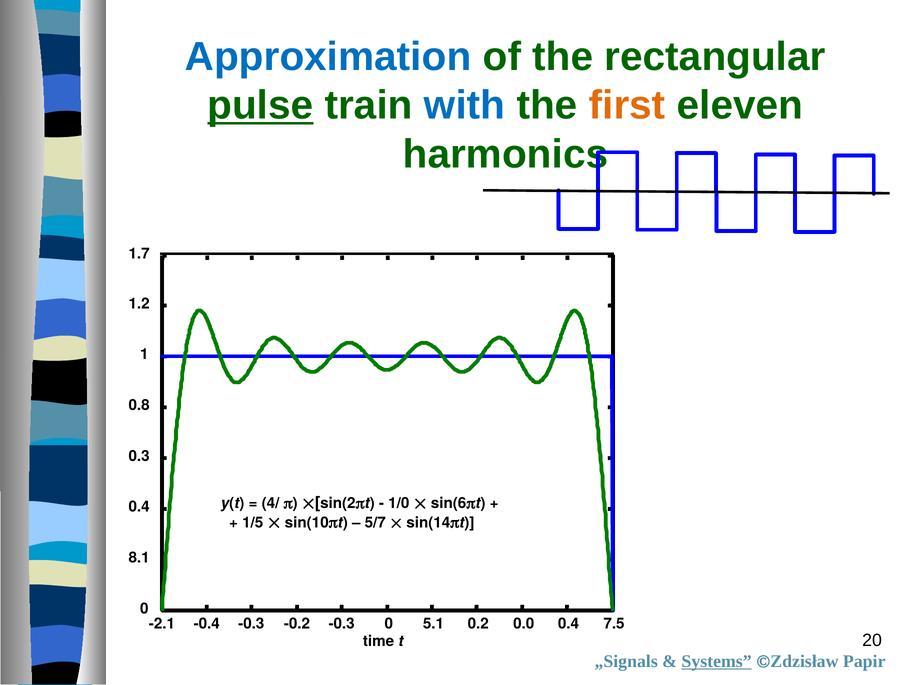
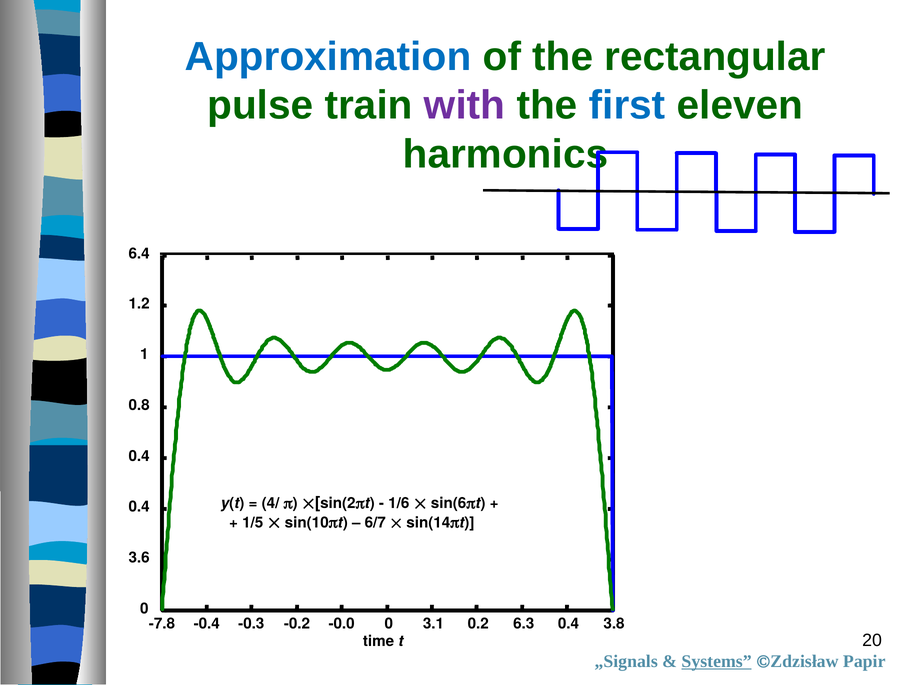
pulse underline: present -> none (260, 106)
with colour: blue -> purple (465, 106)
first colour: orange -> blue (627, 106)
1.7: 1.7 -> 6.4 (139, 254)
0.3: 0.3 -> 0.4 (139, 456)
1/0: 1/0 -> 1/6 (399, 504)
5/7: 5/7 -> 6/7 (375, 523)
8.1: 8.1 -> 3.6 (139, 558)
-2.1: -2.1 -> -7.8 (162, 624)
-0.2 -0.3: -0.3 -> -0.0 (342, 624)
5.1: 5.1 -> 3.1 (433, 624)
0.0: 0.0 -> 6.3 (524, 624)
7.5: 7.5 -> 3.8 (614, 624)
